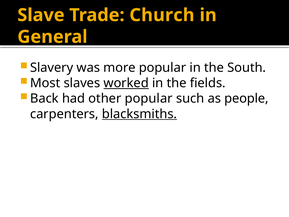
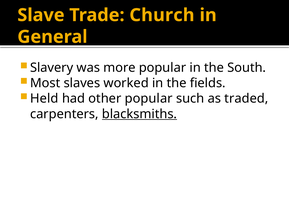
worked underline: present -> none (126, 83)
Back: Back -> Held (44, 98)
people: people -> traded (246, 98)
